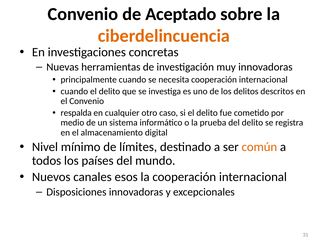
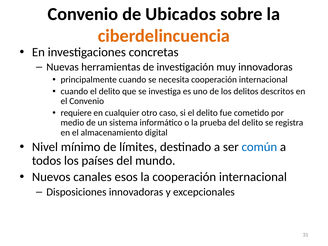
Aceptado: Aceptado -> Ubicados (181, 14)
respalda: respalda -> requiere (76, 113)
común colour: orange -> blue (259, 147)
